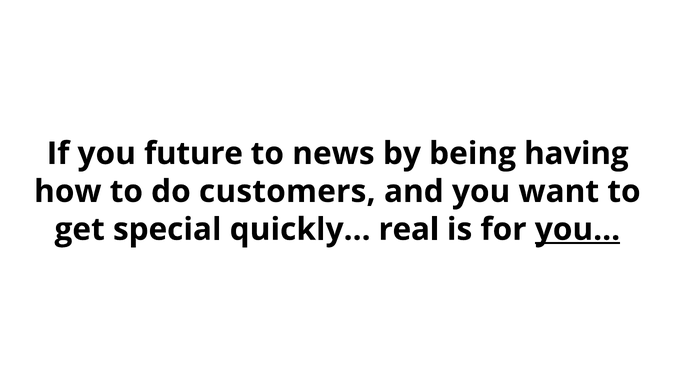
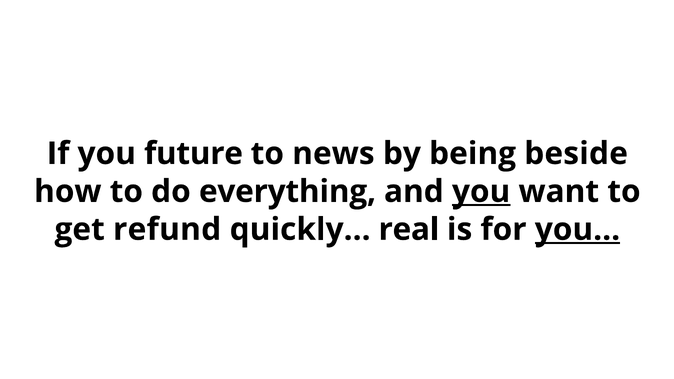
having: having -> beside (576, 154)
customers: customers -> everything (287, 192)
you underline: none -> present (481, 192)
special: special -> refund (167, 229)
